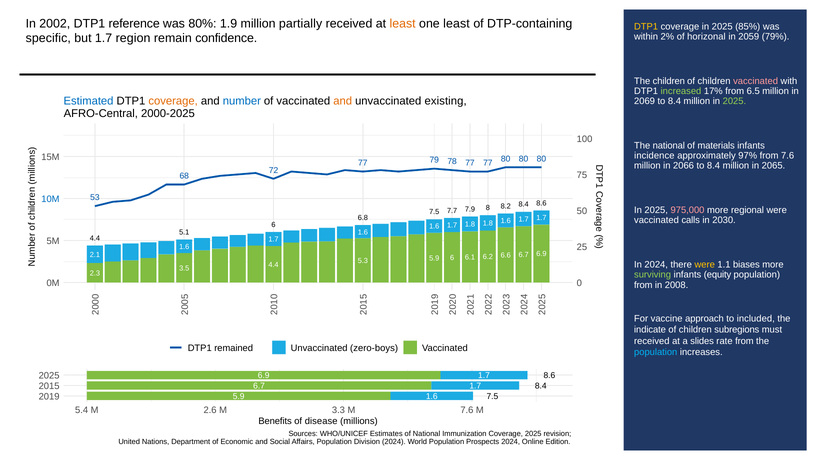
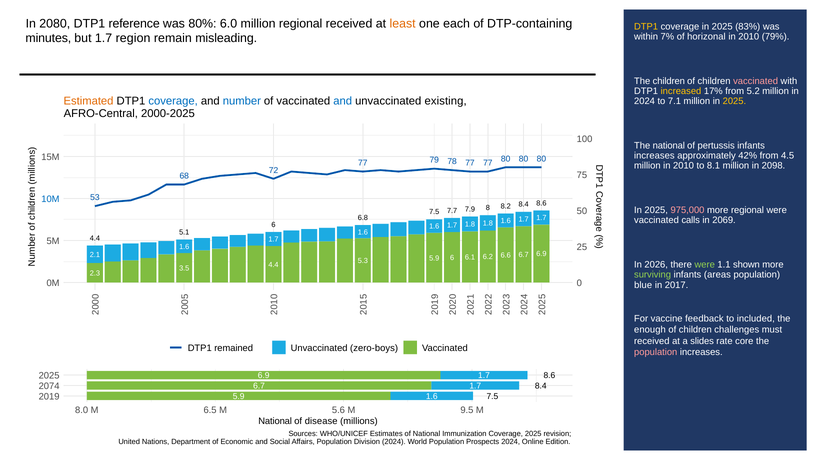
2002: 2002 -> 2080 (55, 24)
1.9: 1.9 -> 6.0 (229, 24)
million partially: partially -> regional (301, 24)
one least: least -> each (457, 24)
85%: 85% -> 83% (748, 26)
2%: 2% -> 7% (667, 37)
2059: 2059 -> 2010 (749, 37)
specific: specific -> minutes (48, 38)
confidence: confidence -> misleading (226, 38)
increased colour: light green -> yellow (681, 91)
6.5: 6.5 -> 5.2 (753, 91)
Estimated colour: blue -> orange (89, 101)
coverage colour: orange -> blue (173, 101)
and colour: orange -> blue (343, 101)
2069: 2069 -> 2024 (645, 101)
8.4: 8.4 -> 7.1 (674, 101)
2025 colour: light green -> yellow (734, 101)
materials: materials -> pertussis (716, 145)
incidence: incidence -> increases (654, 156)
97%: 97% -> 42% (748, 156)
from 7.6: 7.6 -> 4.5 (788, 156)
million in 2066: 2066 -> 2010 (684, 166)
8.4: 8.4 -> 8.1 (713, 166)
2065: 2065 -> 2098 (773, 166)
2030: 2030 -> 2069 (724, 220)
In 2024: 2024 -> 2026 (656, 264)
were colour: yellow -> light green (705, 264)
biases: biases -> shown (746, 264)
equity: equity -> areas (717, 275)
from: from -> blue (643, 285)
2008: 2008 -> 2017 (677, 285)
approach: approach -> feedback (704, 318)
indicate: indicate -> enough (650, 329)
subregions: subregions -> challenges (737, 329)
rate from: from -> core (744, 341)
population colour: light blue -> pink (656, 352)
2015: 2015 -> 2074 (49, 386)
5.4: 5.4 -> 8.0 (82, 410)
2.6: 2.6 -> 6.5 (210, 410)
3.3: 3.3 -> 5.6 (338, 410)
M 7.6: 7.6 -> 9.5 (467, 410)
Benefits: Benefits -> National (275, 421)
